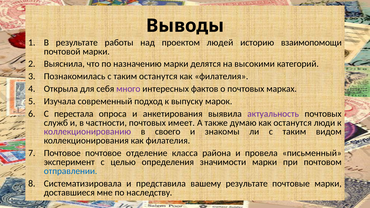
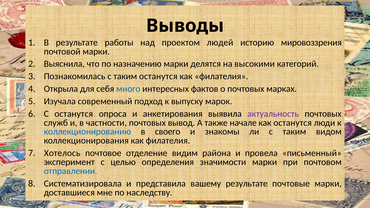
взаимопомощи: взаимопомощи -> мировоззрения (311, 43)
много colour: purple -> blue (128, 89)
С перестала: перестала -> останутся (74, 114)
имеет: имеет -> вывод (181, 123)
думаю: думаю -> начале (243, 123)
коллекционированию colour: purple -> blue (87, 132)
Почтовое: Почтовое -> Хотелось (62, 153)
класса: класса -> видим (185, 153)
